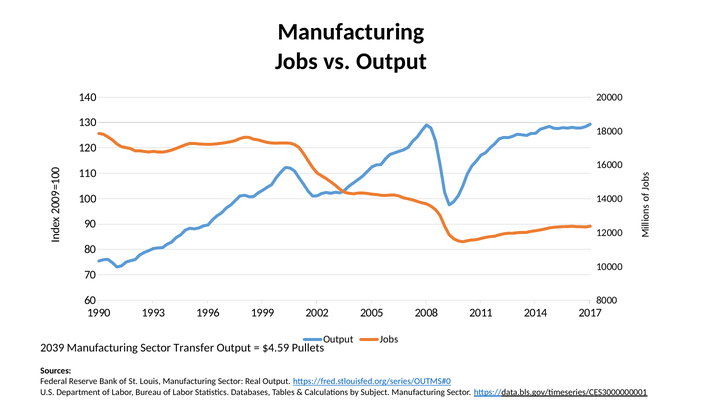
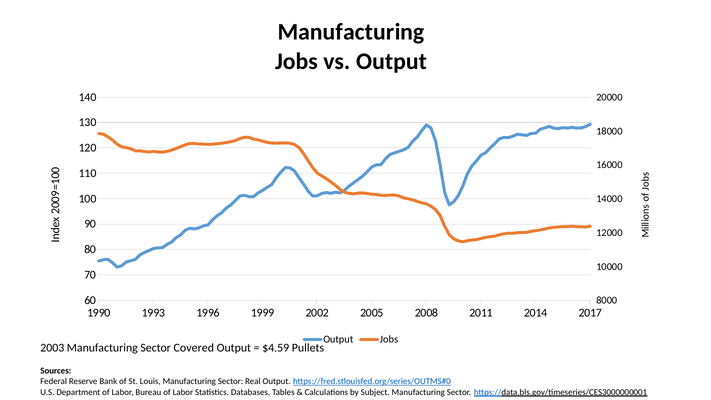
2039: 2039 -> 2003 (52, 348)
Transfer: Transfer -> Covered (194, 348)
